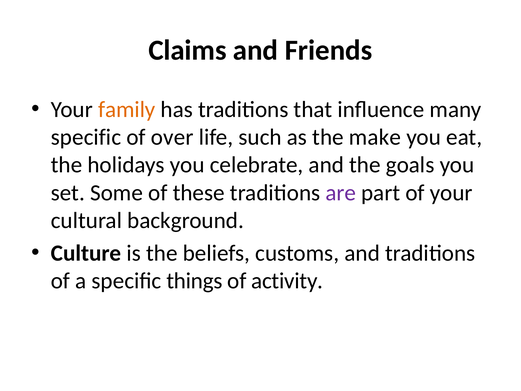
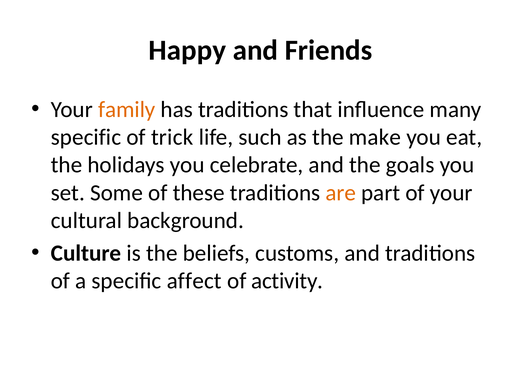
Claims: Claims -> Happy (187, 50)
over: over -> trick (172, 137)
are colour: purple -> orange (341, 193)
things: things -> affect (194, 281)
